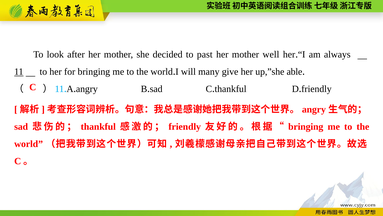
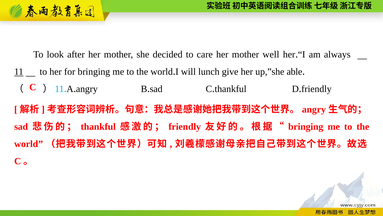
past: past -> care (205, 54)
many: many -> lunch (209, 72)
